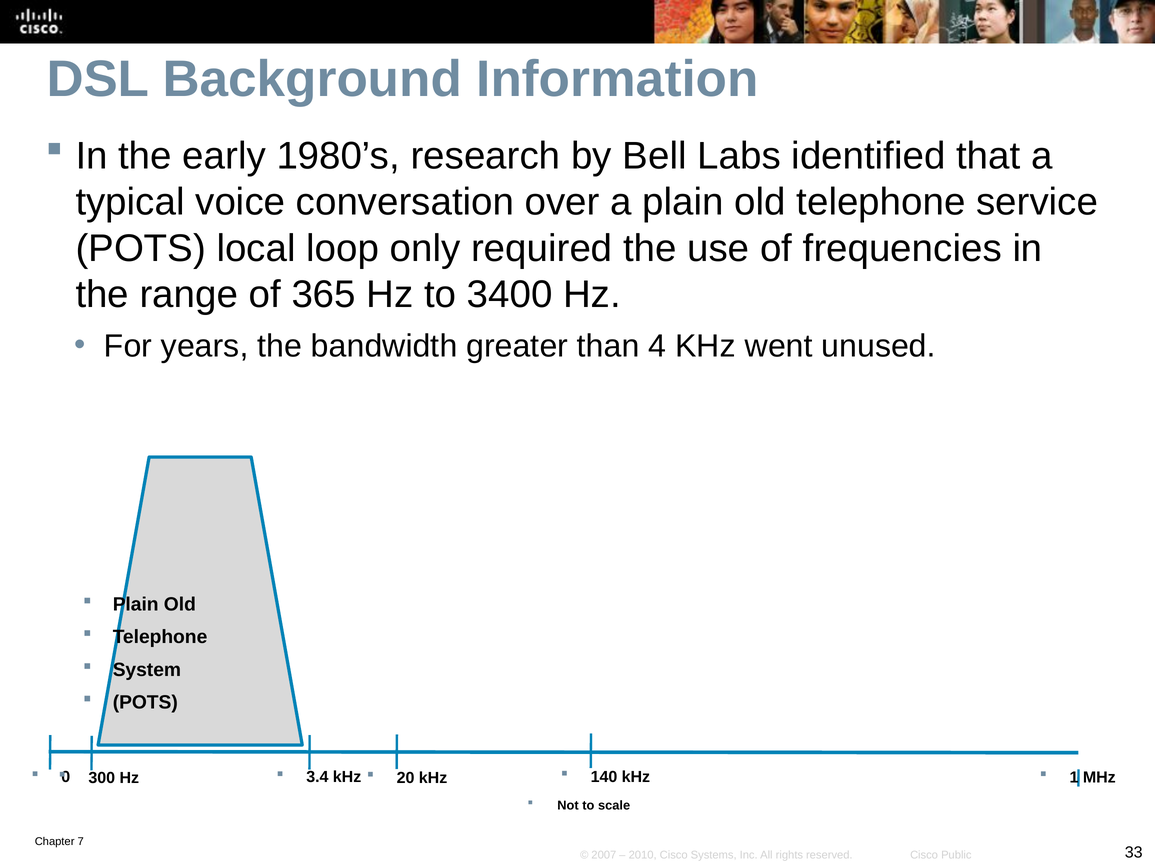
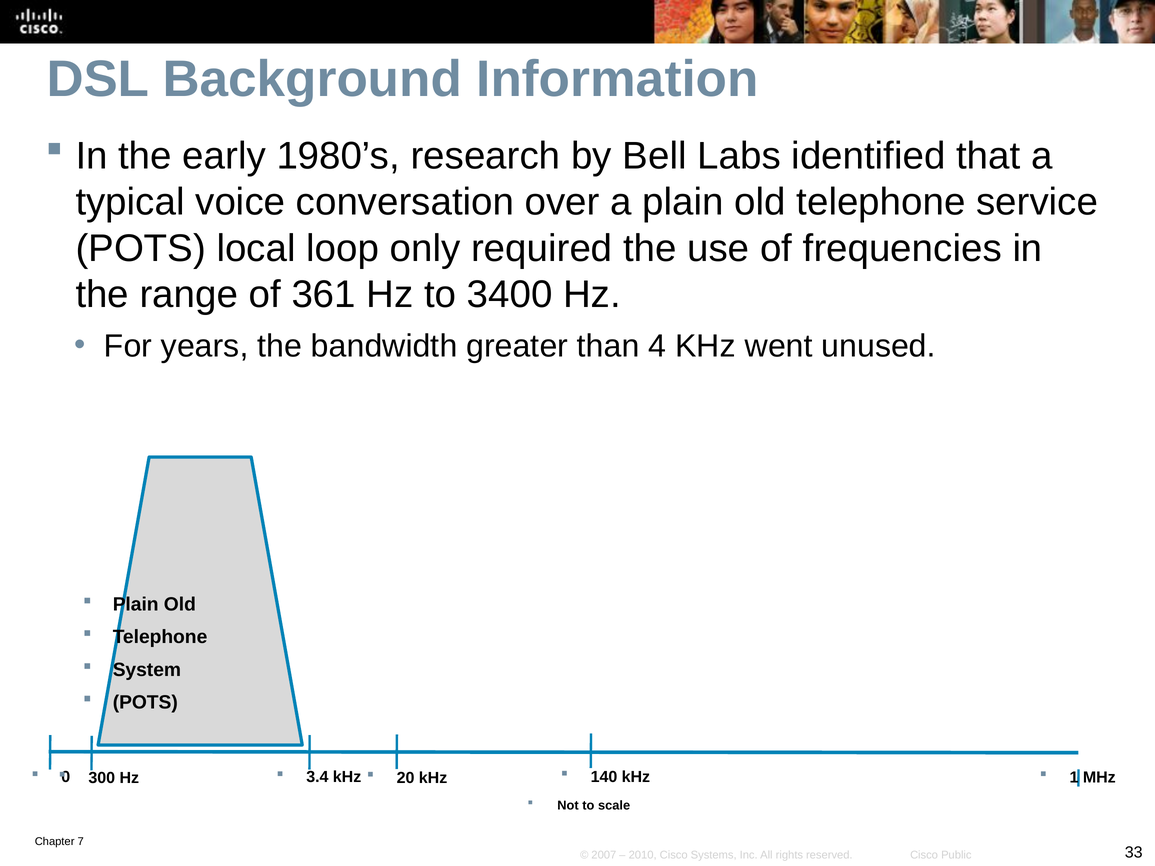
365: 365 -> 361 (324, 295)
